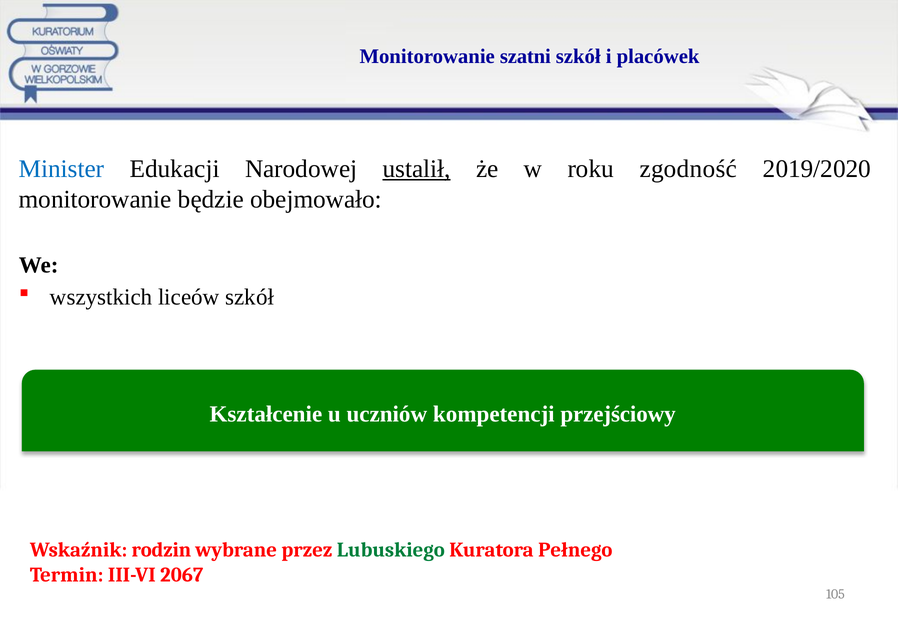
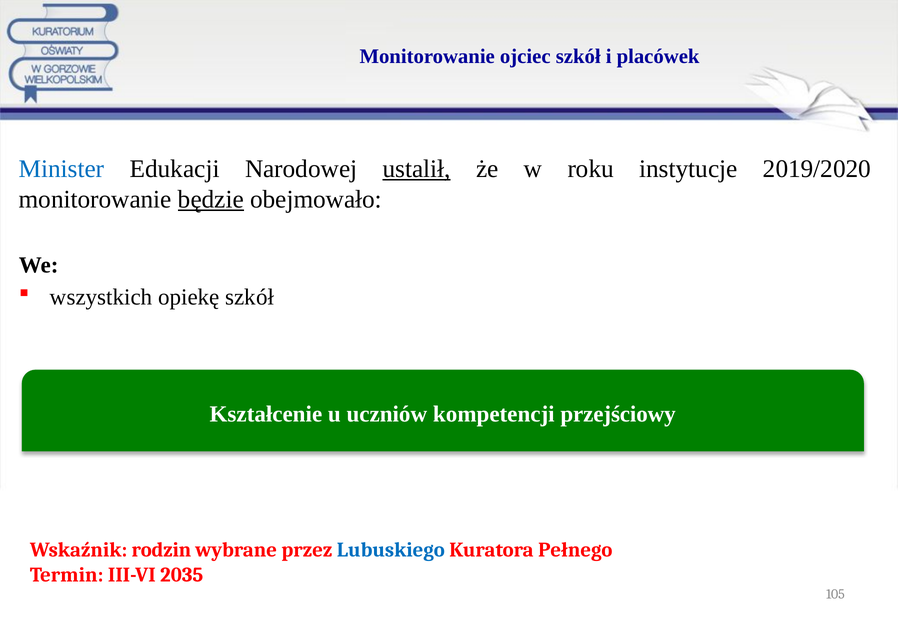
szatni: szatni -> ojciec (525, 56)
zgodność: zgodność -> instytucje (688, 169)
będzie underline: none -> present (211, 199)
liceów: liceów -> opiekę (189, 297)
Lubuskiego colour: green -> blue (391, 550)
2067: 2067 -> 2035 (182, 574)
